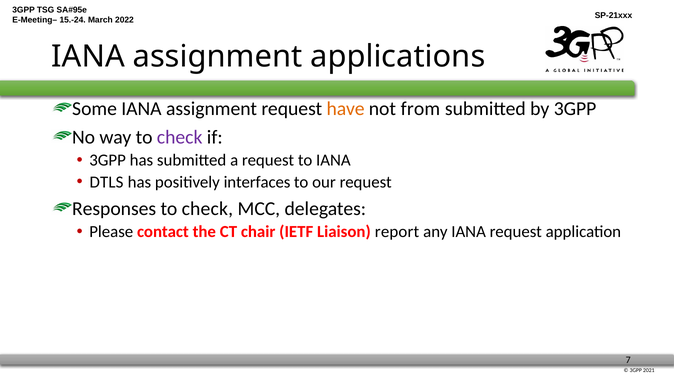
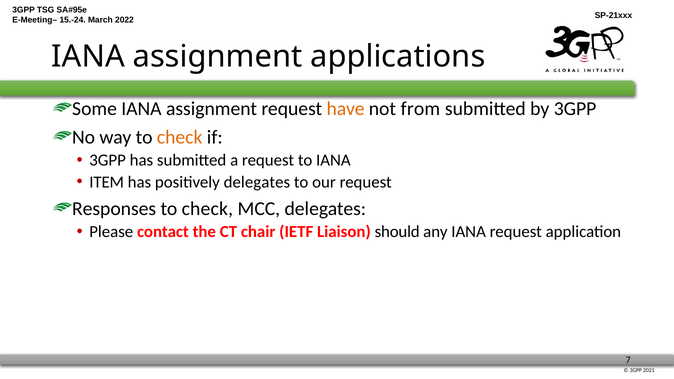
check colour: purple -> orange (180, 137)
DTLS: DTLS -> ITEM (107, 182)
positively interfaces: interfaces -> delegates (257, 182)
report: report -> should (397, 232)
